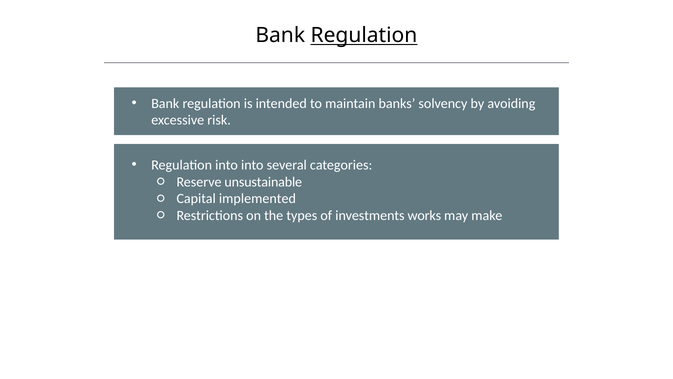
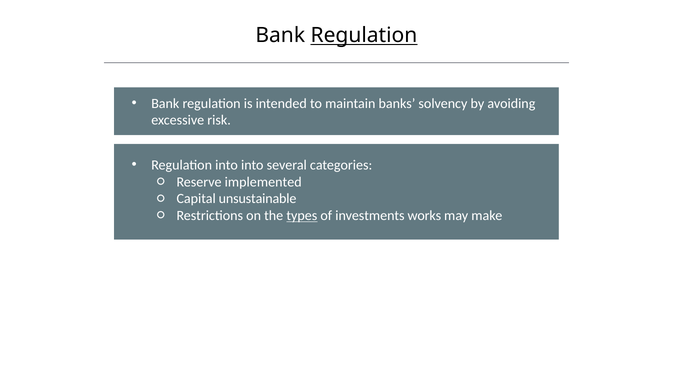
unsustainable: unsustainable -> implemented (263, 182)
implemented: implemented -> unsustainable (258, 199)
types underline: none -> present (302, 215)
